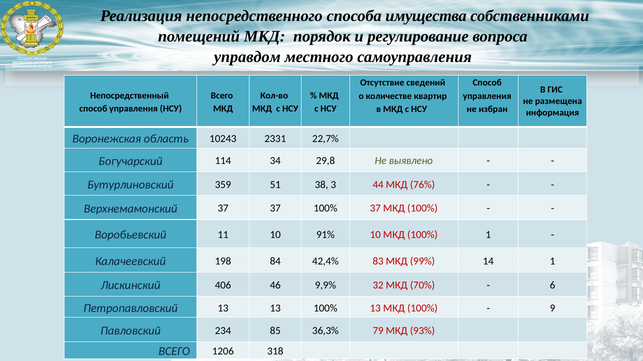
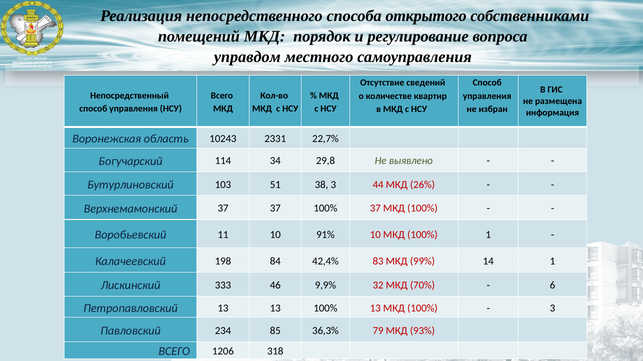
имущества: имущества -> открытого (426, 16)
359: 359 -> 103 (223, 185)
76%: 76% -> 26% (423, 185)
406: 406 -> 333 (223, 286)
9: 9 -> 3 (553, 309)
